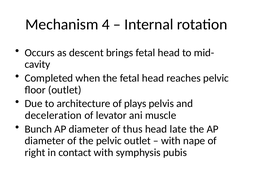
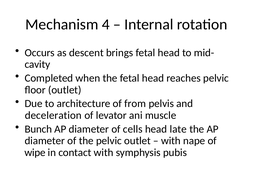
plays: plays -> from (135, 104)
thus: thus -> cells (133, 130)
right: right -> wipe (35, 153)
